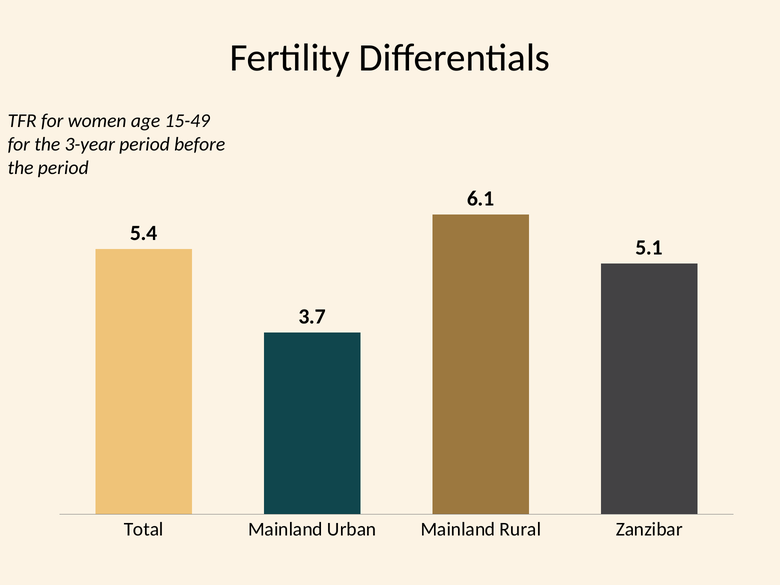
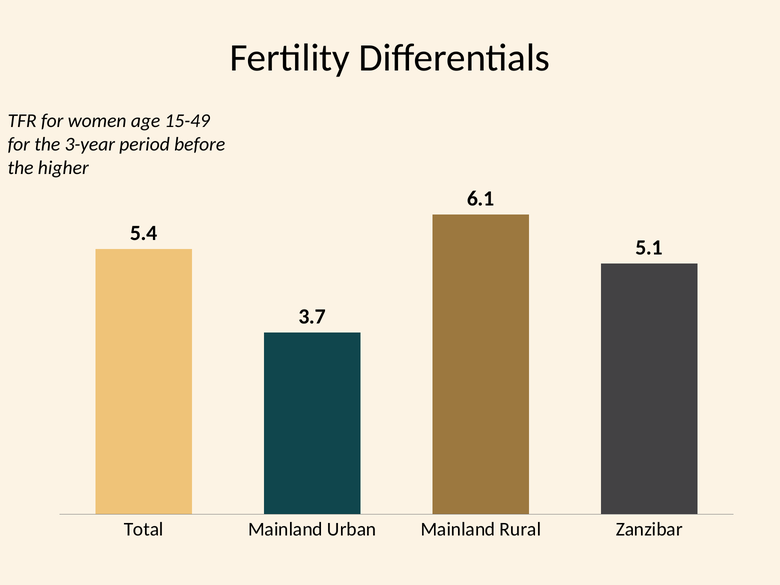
the period: period -> higher (63, 168)
